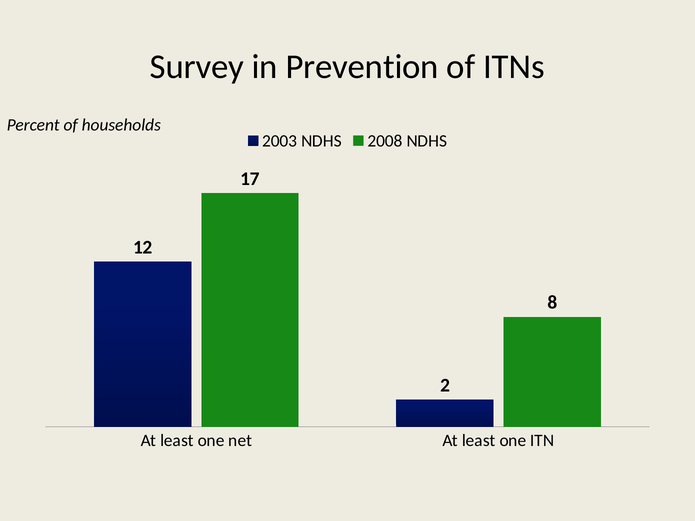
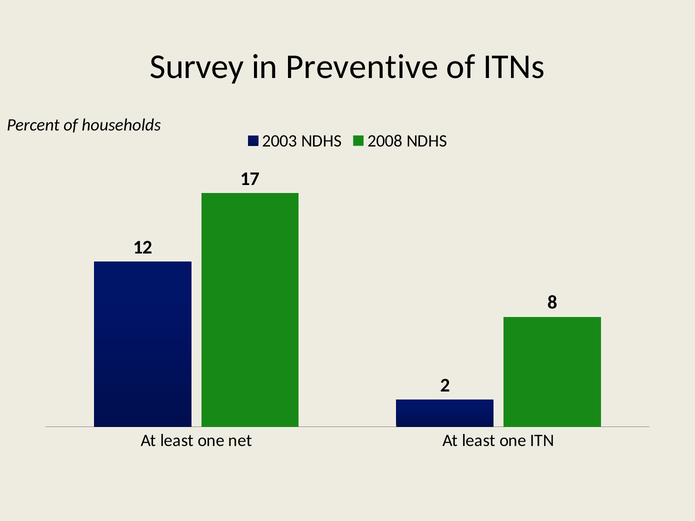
Prevention: Prevention -> Preventive (362, 67)
